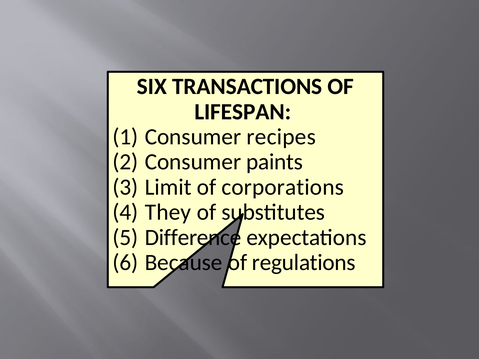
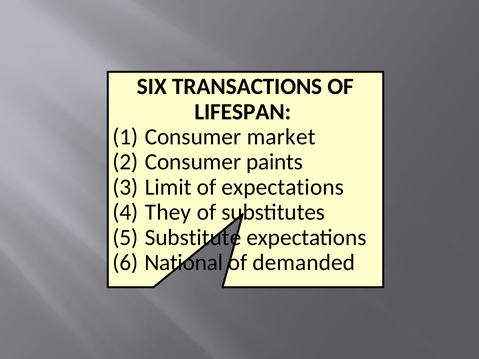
recipes: recipes -> market (281, 137)
of corporations: corporations -> expectations (283, 187)
Difference: Difference -> Substitute (193, 238)
Because: Because -> National (184, 263)
regulations: regulations -> demanded (304, 263)
